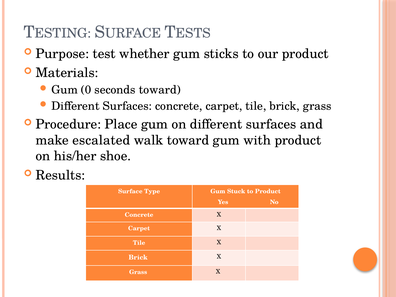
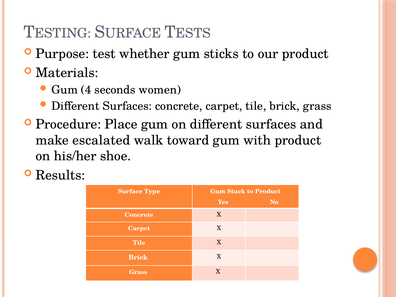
0: 0 -> 4 (86, 90)
seconds toward: toward -> women (160, 90)
